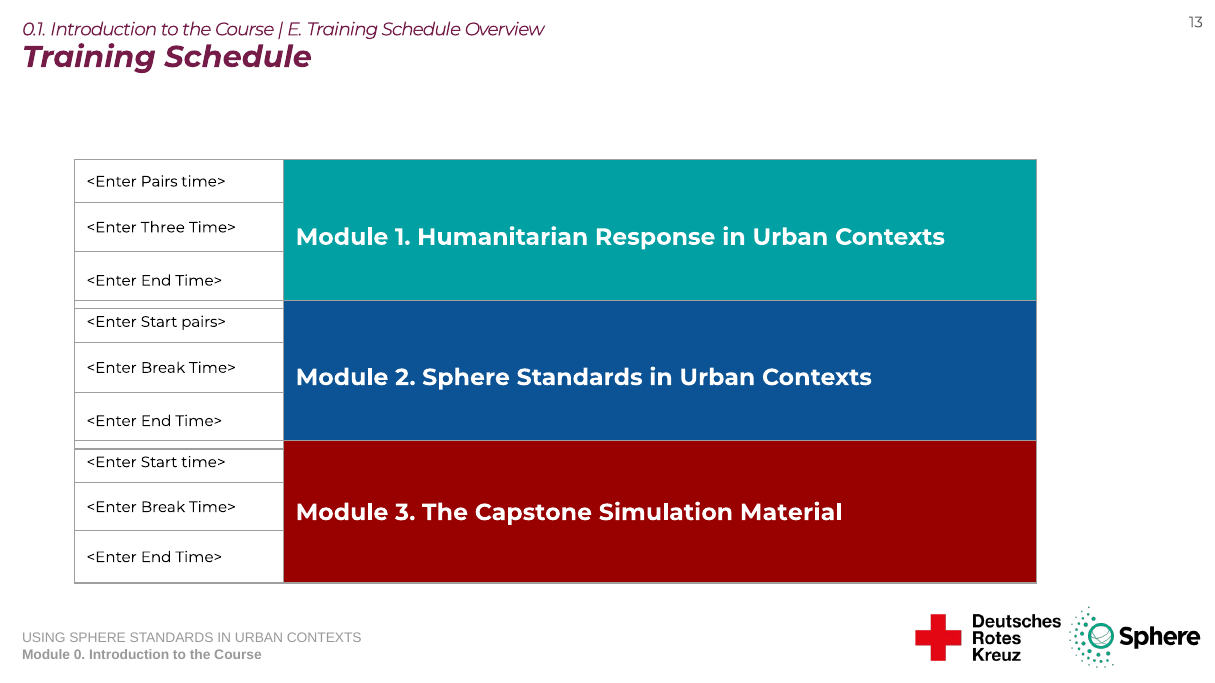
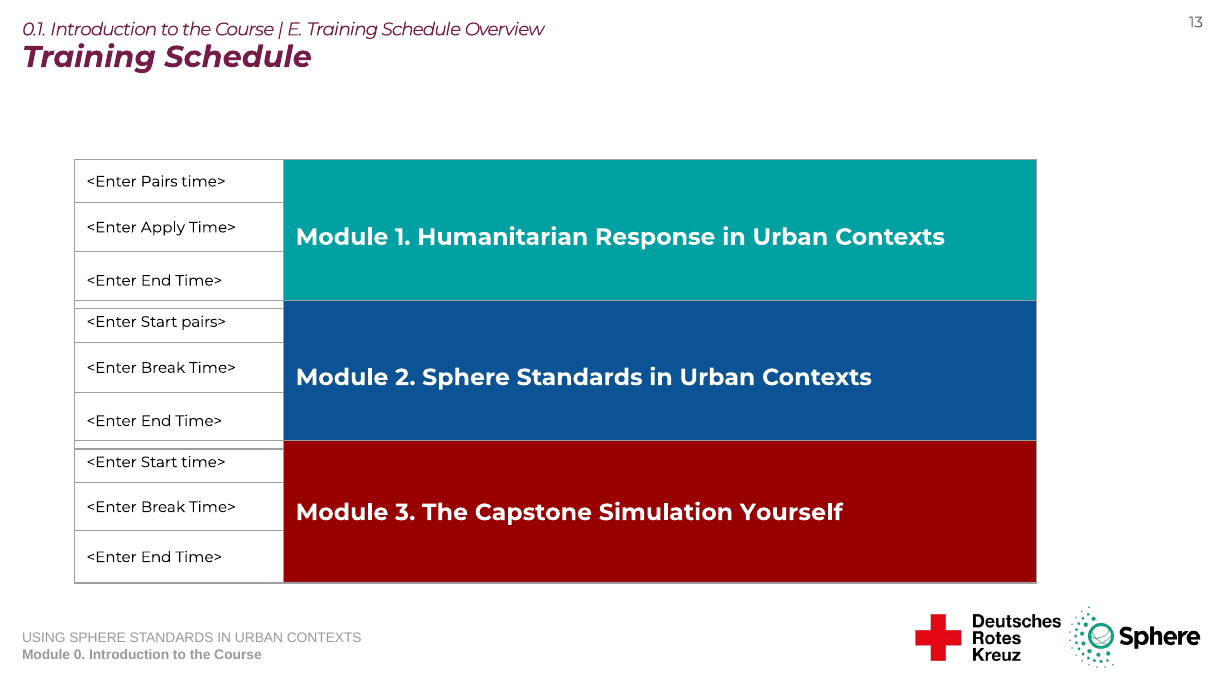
Three: Three -> Apply (163, 228)
Material: Material -> Yourself (791, 513)
